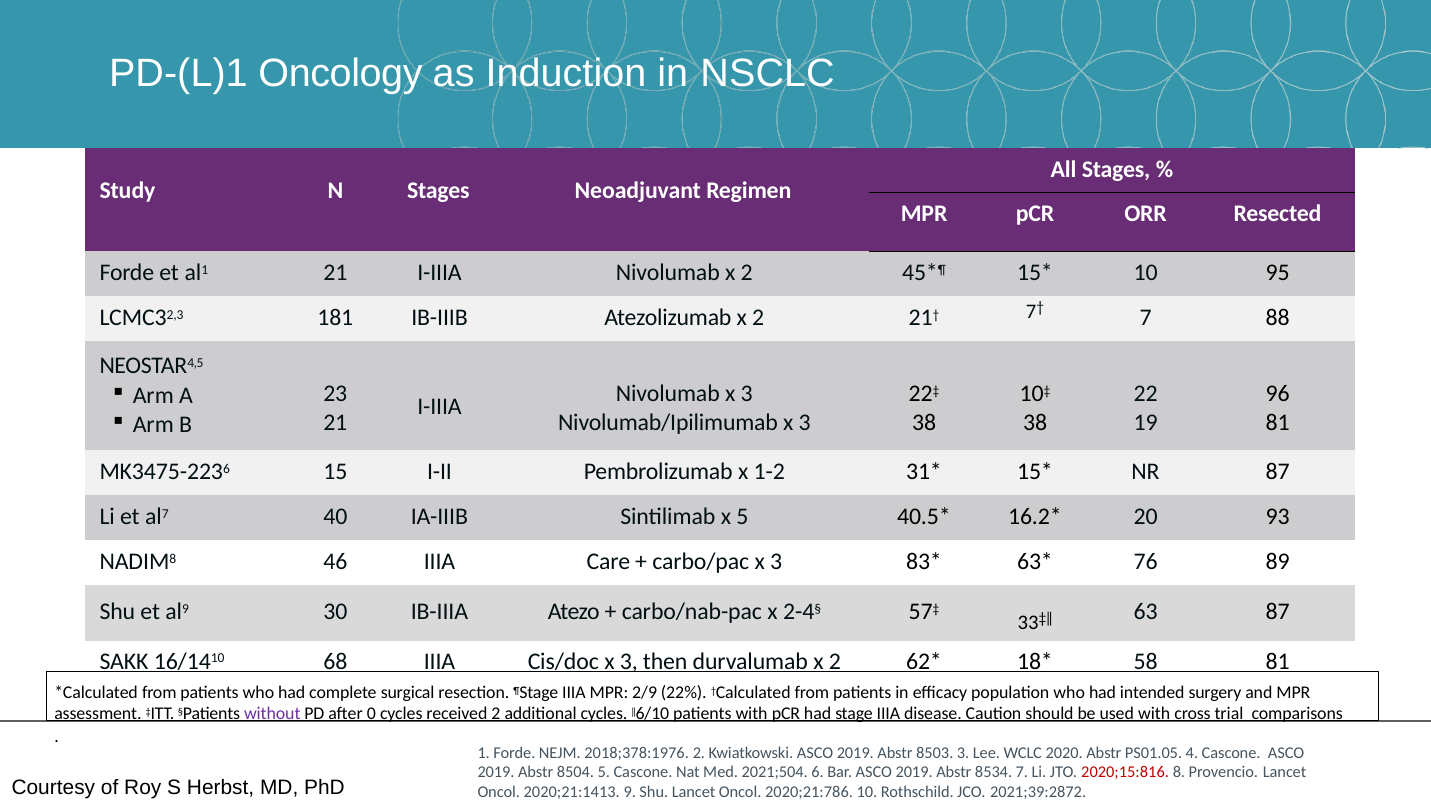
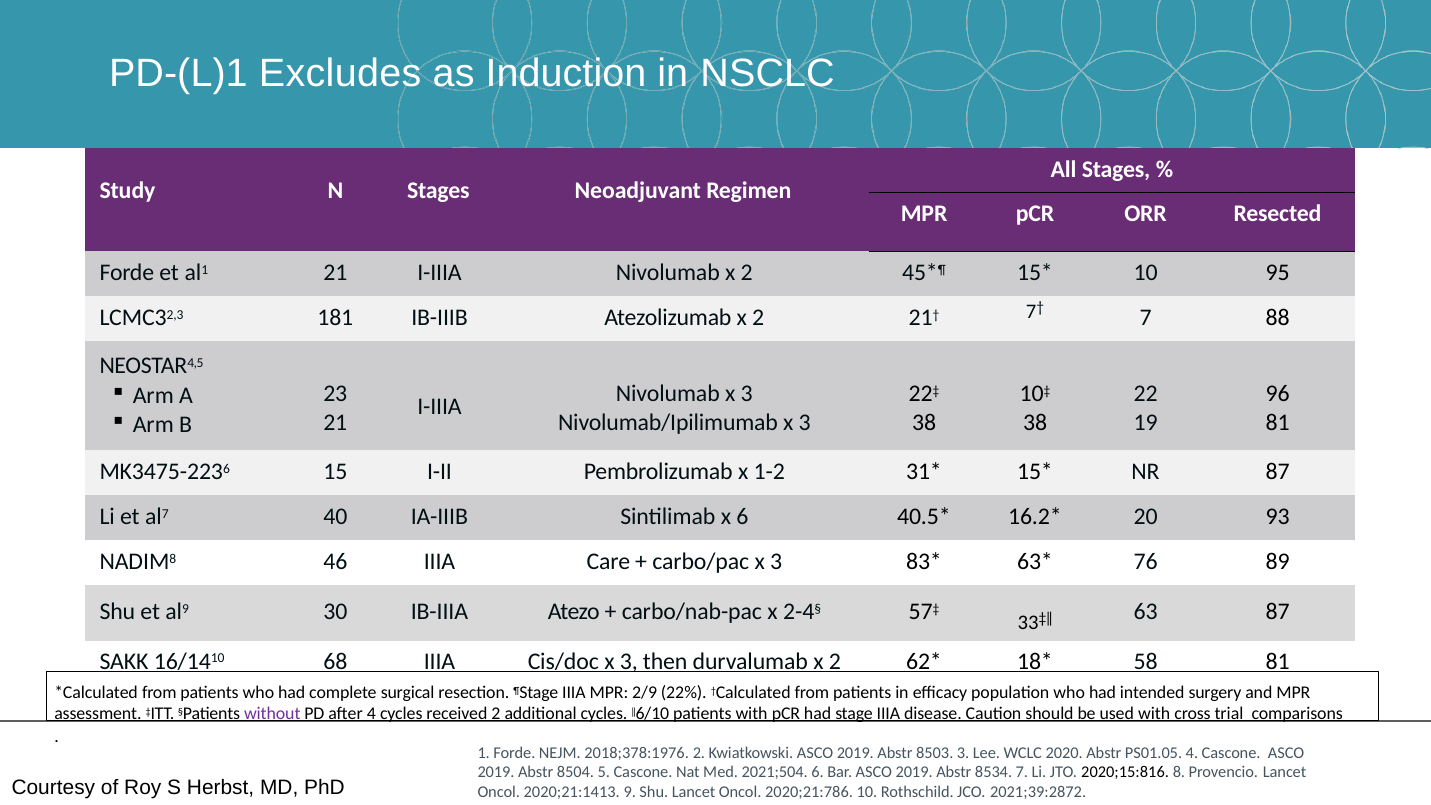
Oncology: Oncology -> Excludes (340, 73)
x 5: 5 -> 6 (742, 517)
after 0: 0 -> 4 (371, 714)
2020;15:816 colour: red -> black (1125, 772)
